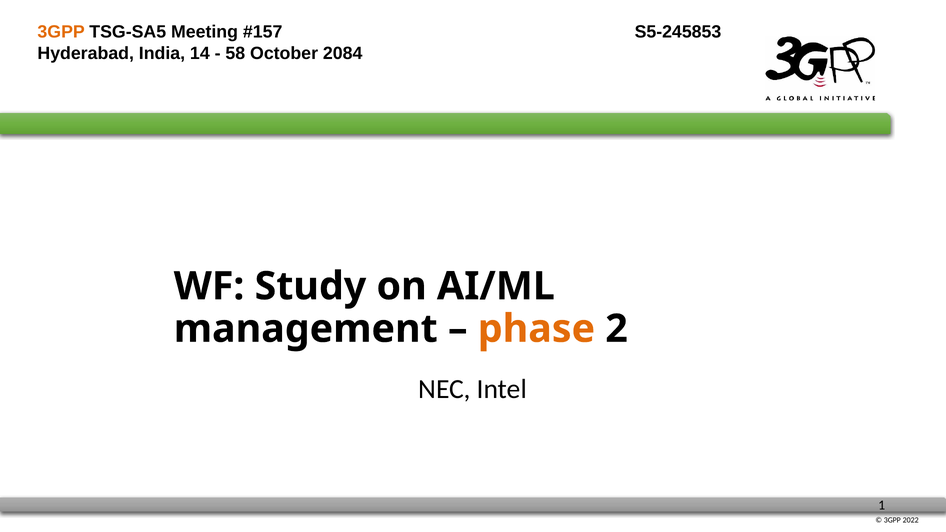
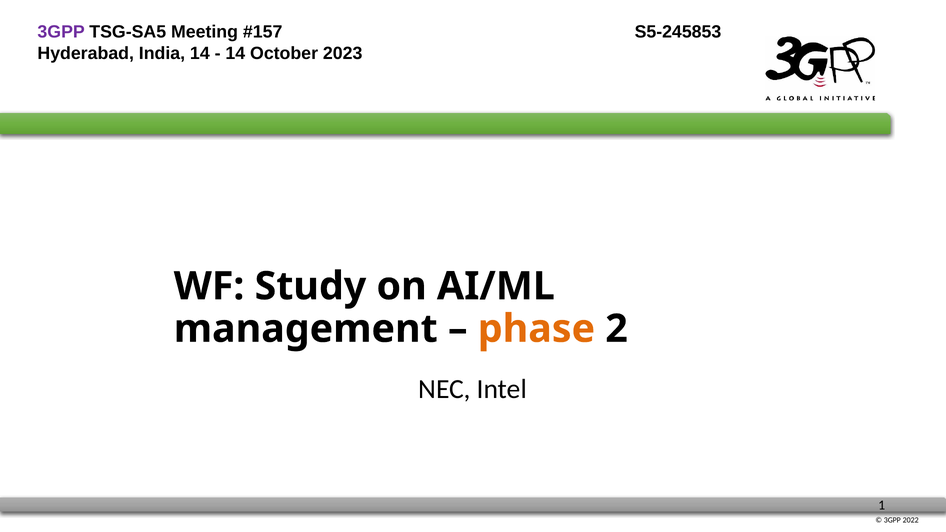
3GPP colour: orange -> purple (61, 32)
58: 58 -> 14 (235, 53)
2084: 2084 -> 2023 (343, 53)
